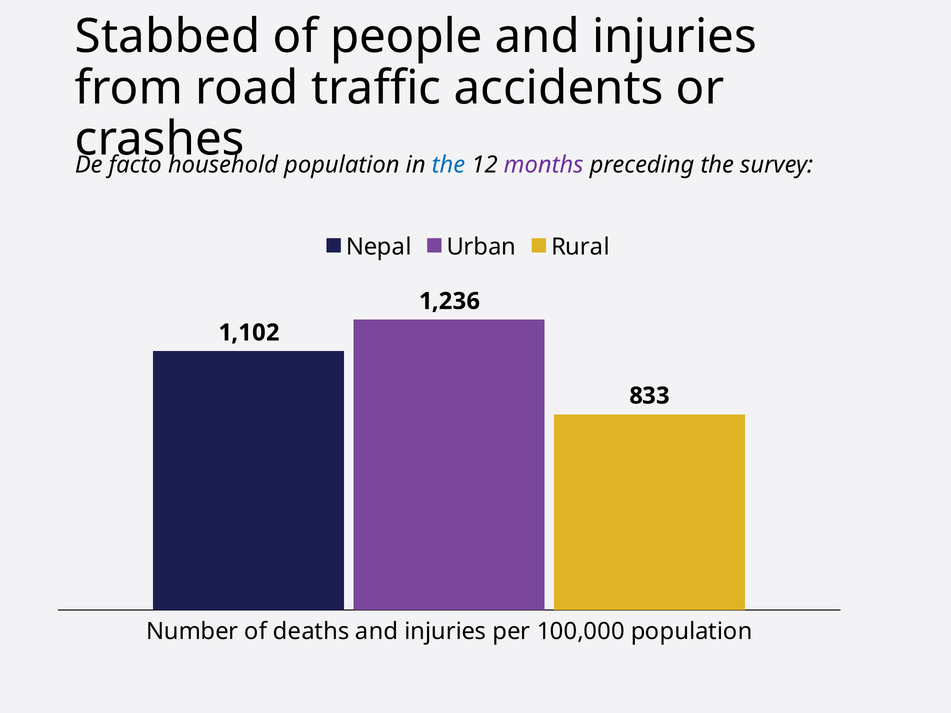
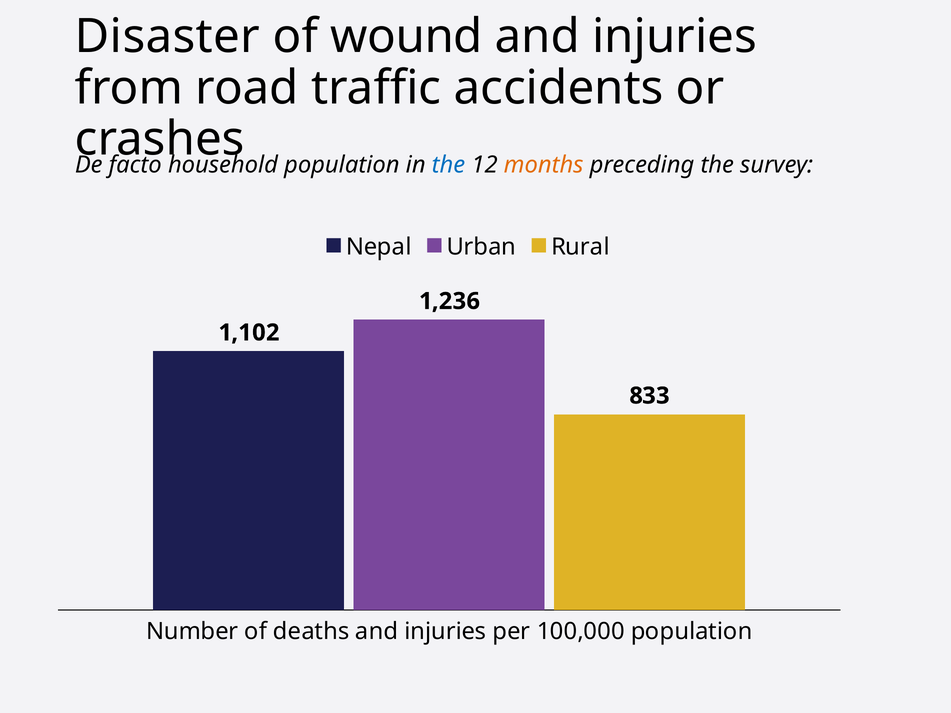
Stabbed: Stabbed -> Disaster (168, 37)
people: people -> wound (407, 37)
months colour: purple -> orange (544, 165)
